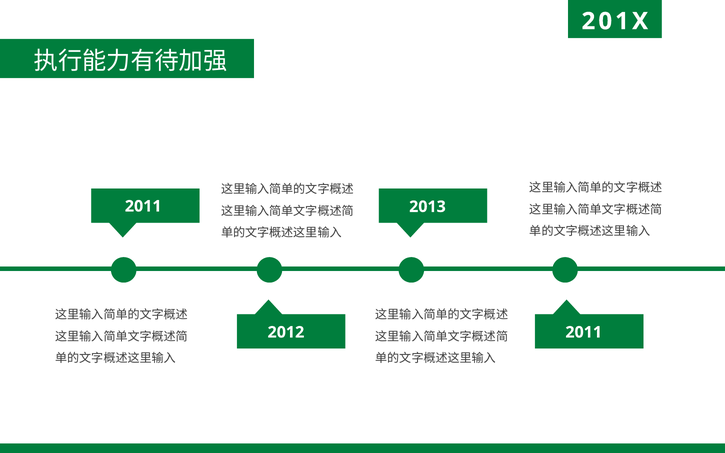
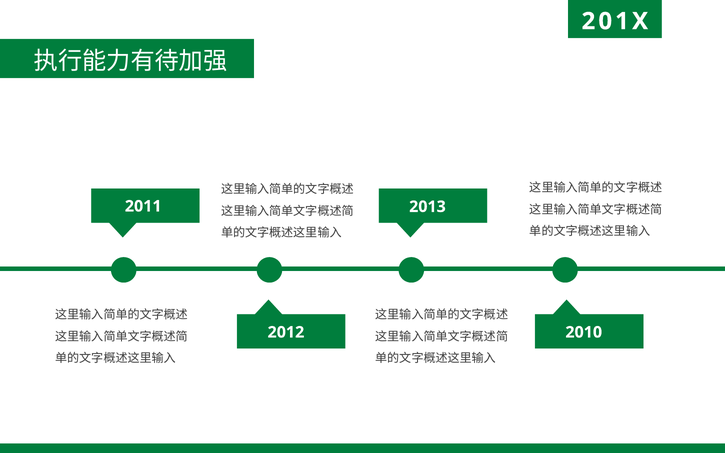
2011: 2011 -> 2010 (584, 332)
